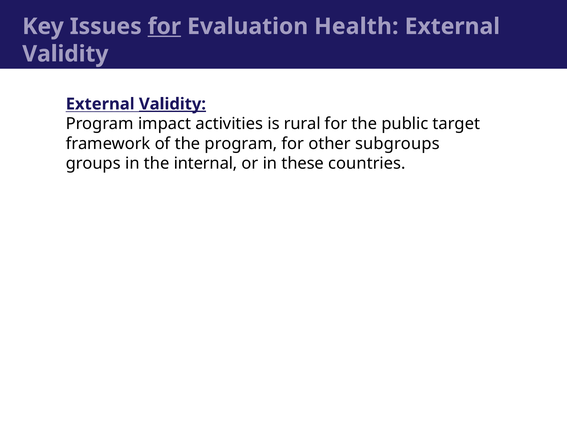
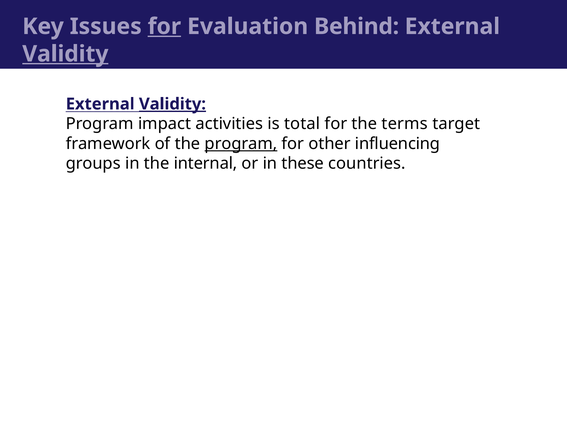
Health: Health -> Behind (357, 26)
Validity underline: none -> present (65, 54)
rural: rural -> total (302, 124)
public: public -> terms (405, 124)
program underline: none -> present (241, 144)
subgroups: subgroups -> influencing (398, 144)
